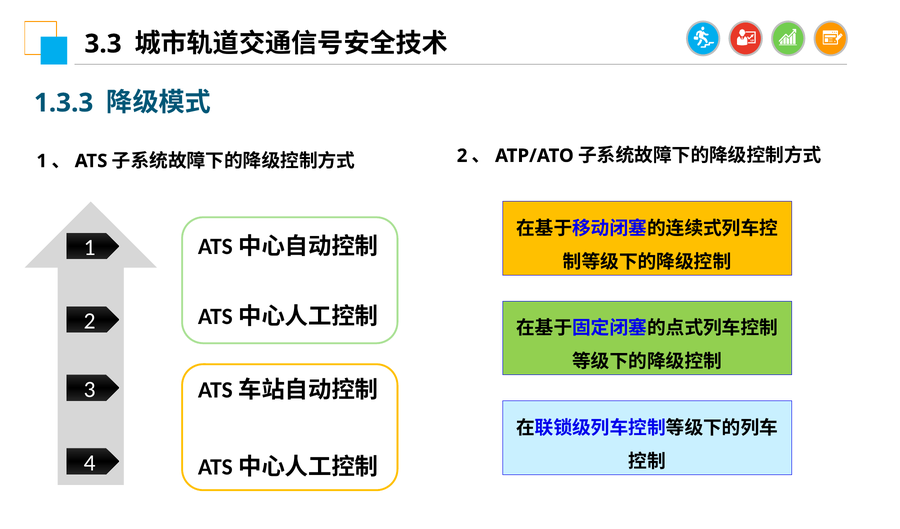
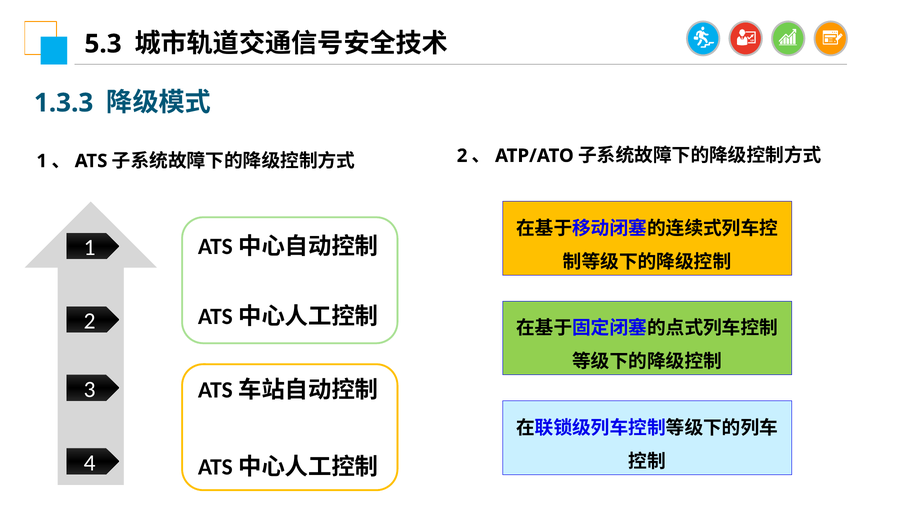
3.3: 3.3 -> 5.3 (103, 44)
